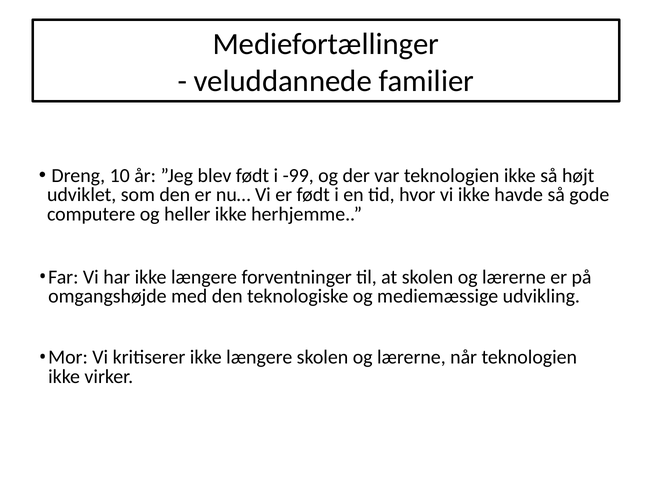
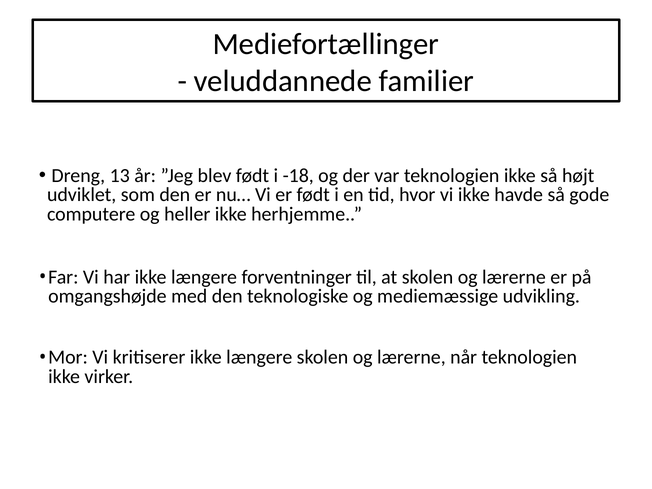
10: 10 -> 13 (120, 176)
-99: -99 -> -18 (298, 176)
